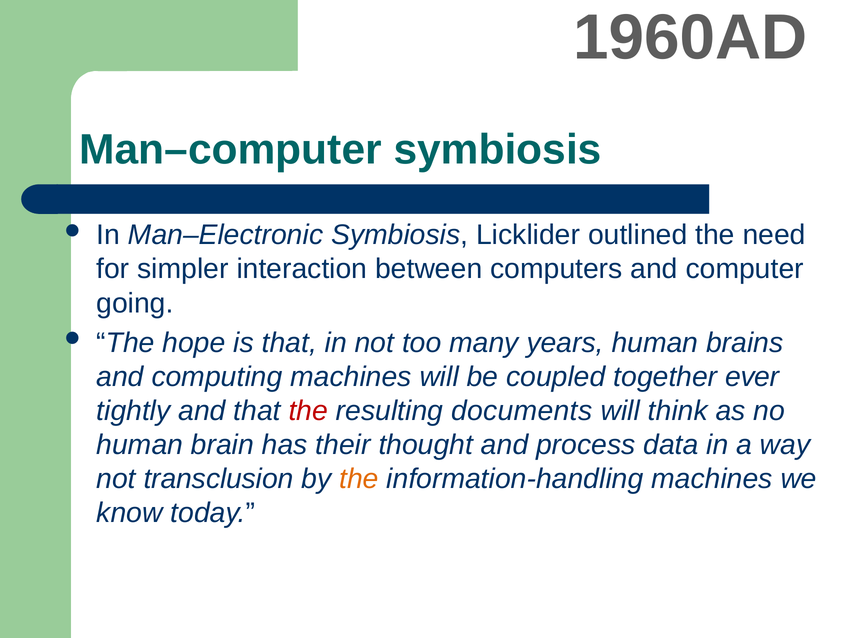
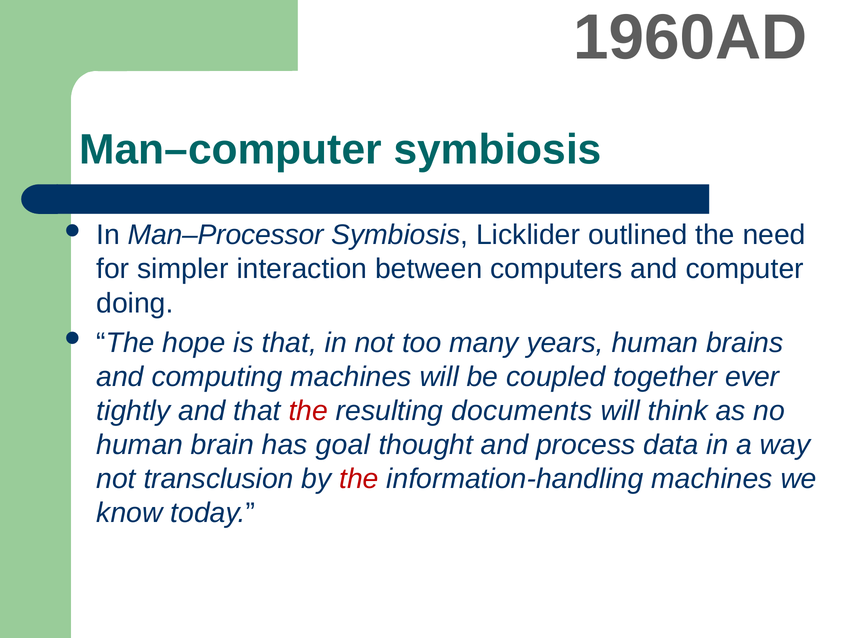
Man–Electronic: Man–Electronic -> Man–Processor (226, 235)
going: going -> doing (135, 303)
their: their -> goal (343, 445)
the colour: orange -> red (359, 479)
